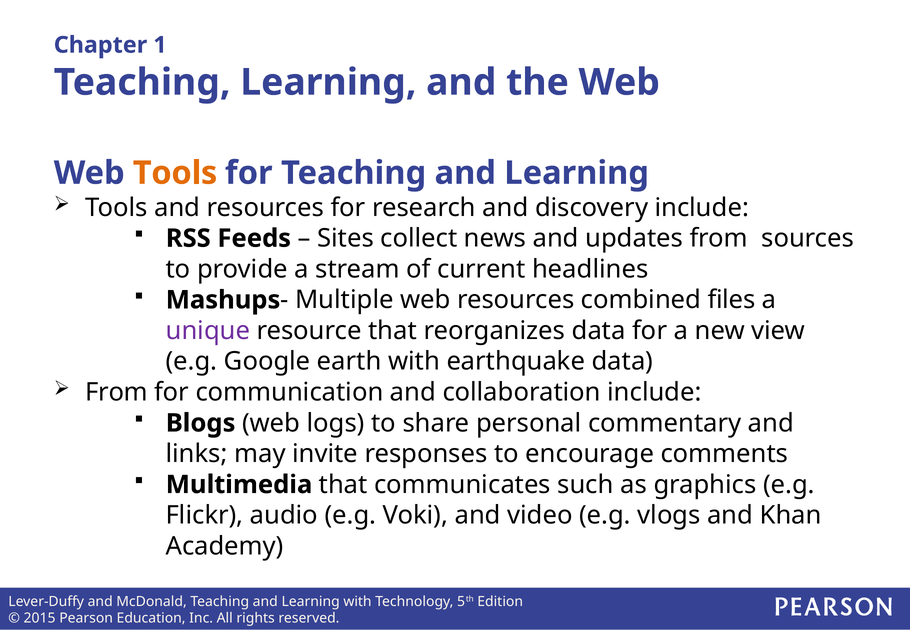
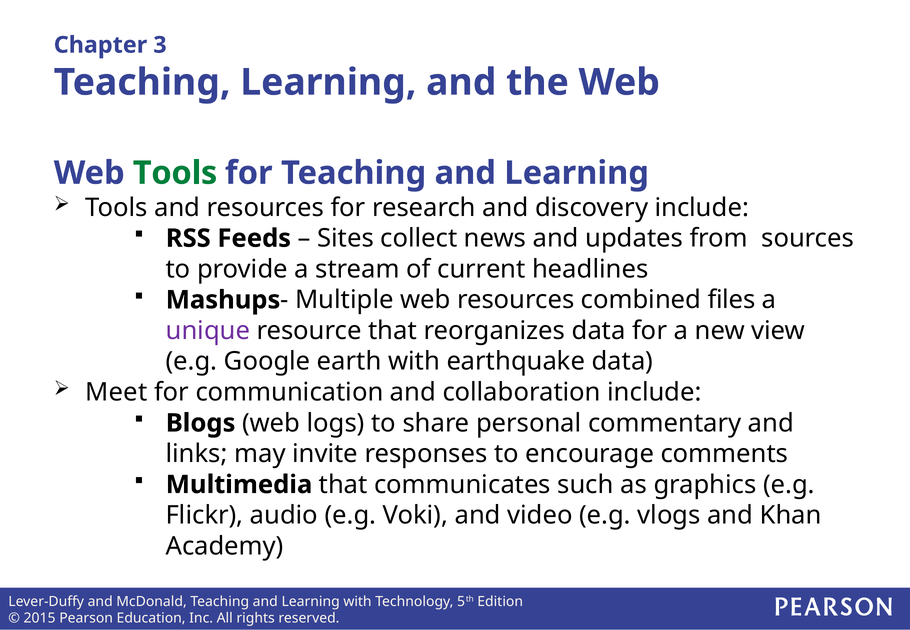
1: 1 -> 3 (160, 45)
Tools colour: orange -> green (175, 173)
From: From -> Meet (116, 392)
